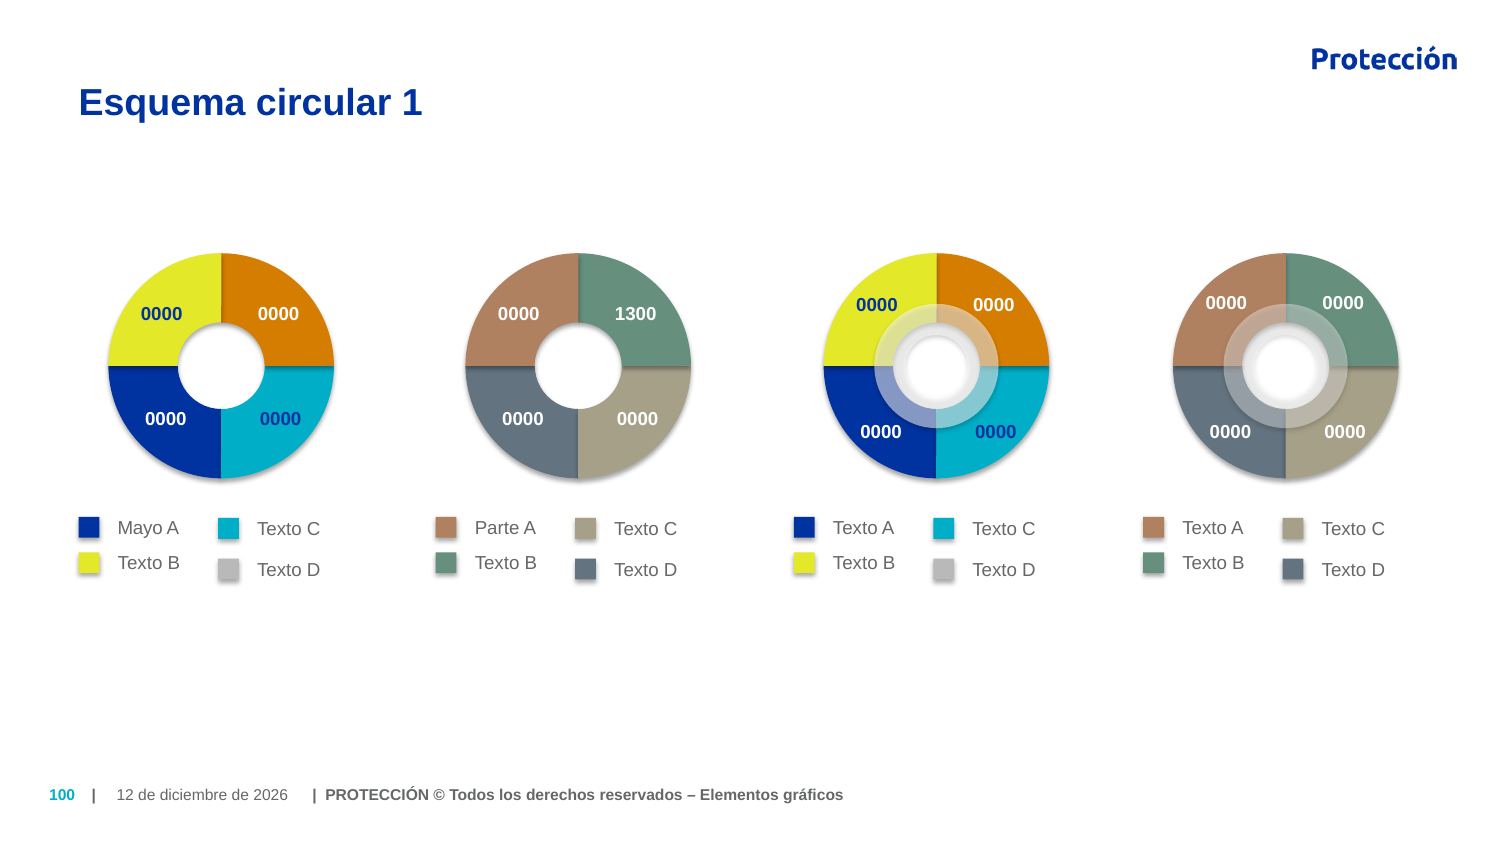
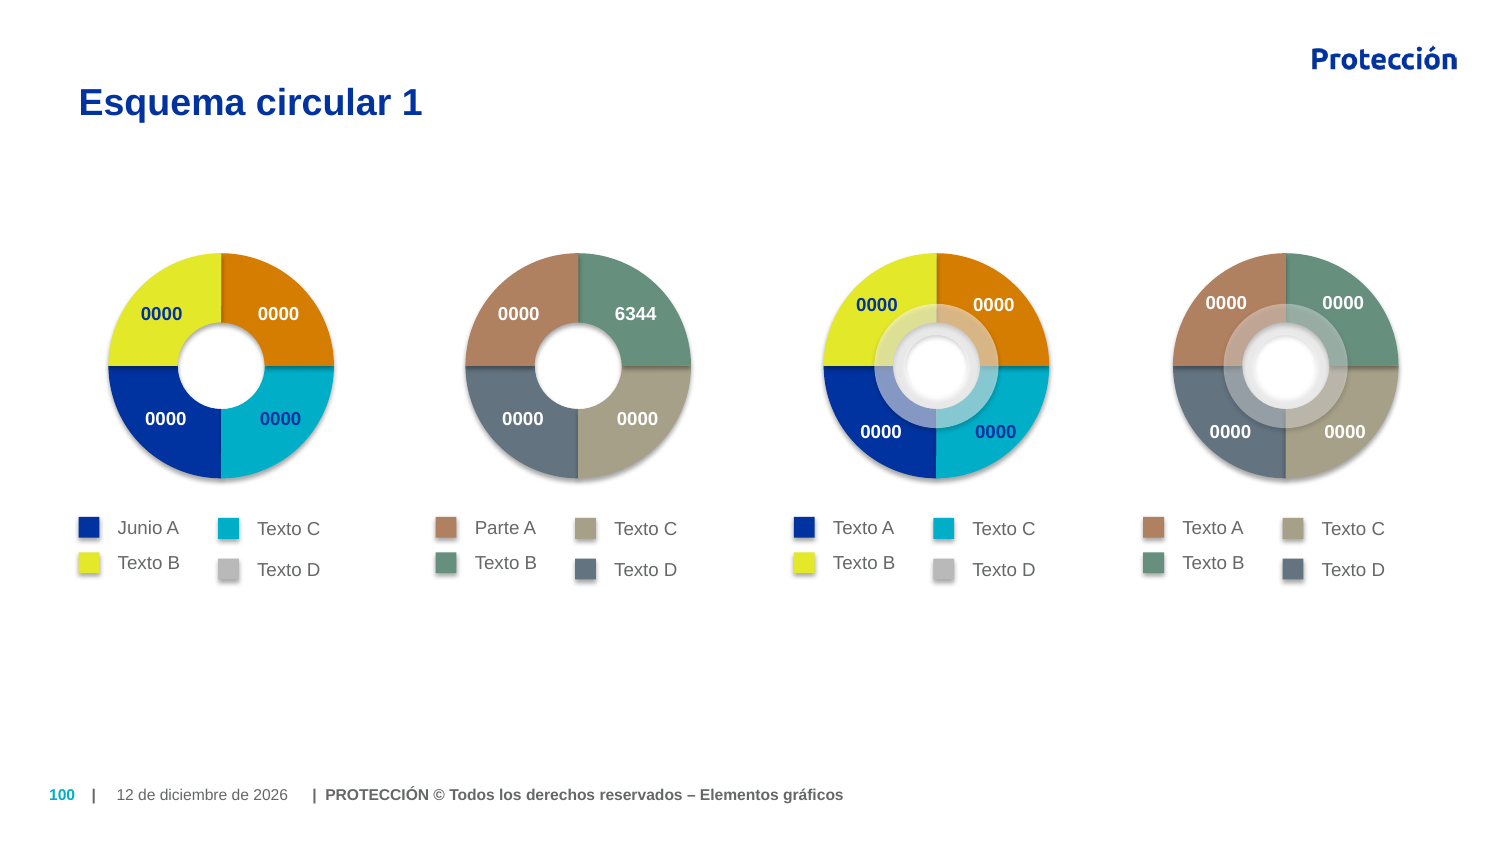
1300: 1300 -> 6344 (636, 314)
Mayo: Mayo -> Junio (140, 528)
